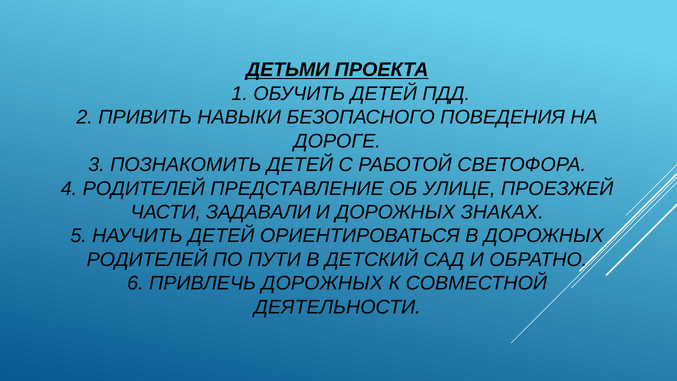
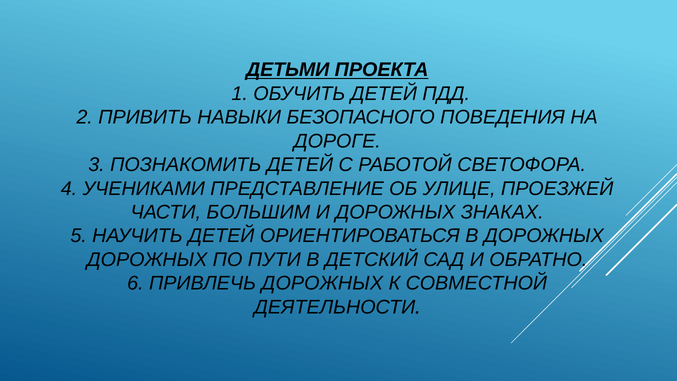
4 РОДИТЕЛЕЙ: РОДИТЕЛЕЙ -> УЧЕНИКАМИ (144, 188)
ЗАДАВАЛИ: ЗАДАВАЛИ -> БОЛЬШИМ (258, 212)
РОДИТЕЛЕЙ: РОДИТЕЛЕЙ -> ДОРОЖНЫХ (147, 260)
